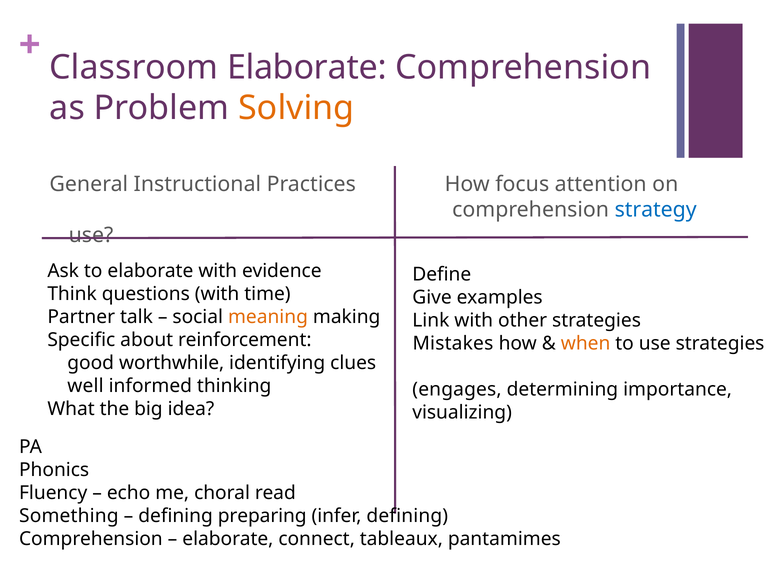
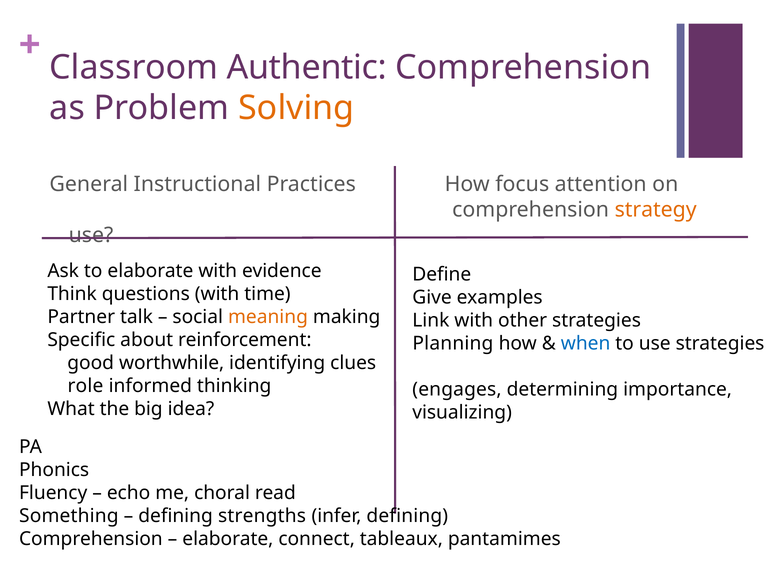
Classroom Elaborate: Elaborate -> Authentic (307, 67)
strategy colour: blue -> orange (656, 210)
Mistakes: Mistakes -> Planning (453, 344)
when colour: orange -> blue (586, 344)
well: well -> role (85, 386)
preparing: preparing -> strengths (262, 516)
